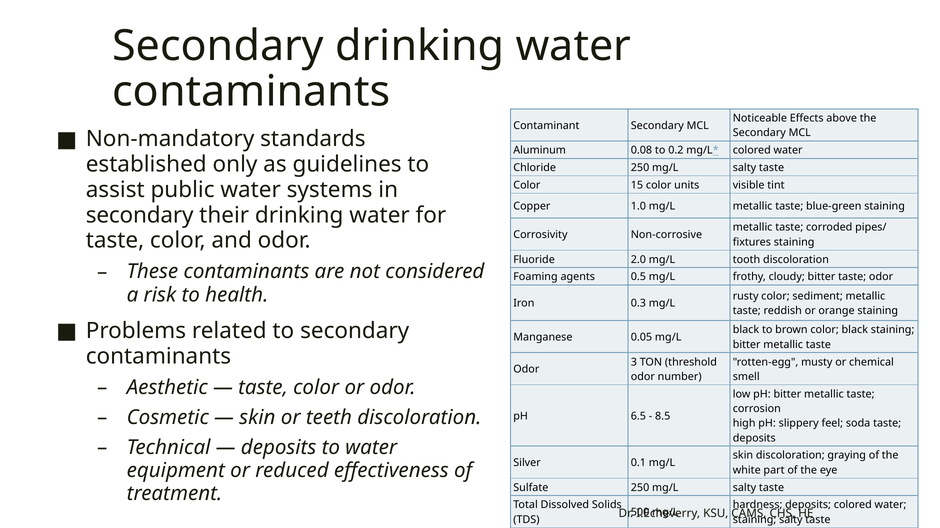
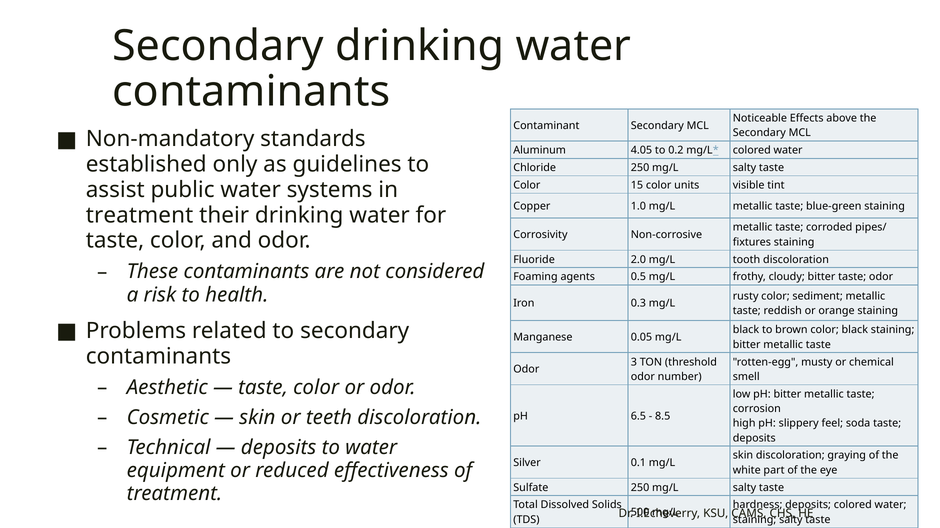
0.08: 0.08 -> 4.05 (641, 150)
secondary: secondary -> treatment (140, 215)
